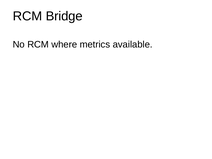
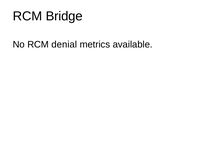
where: where -> denial (64, 44)
